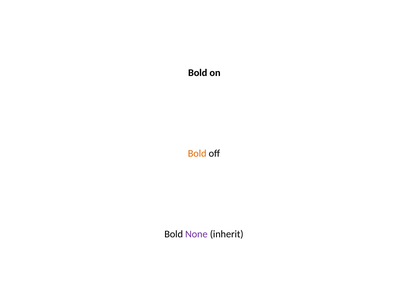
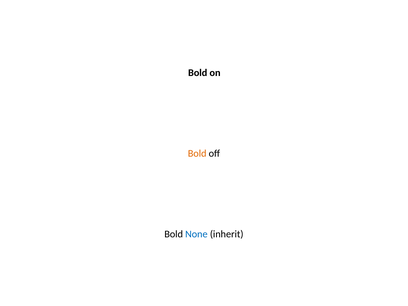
None colour: purple -> blue (196, 234)
